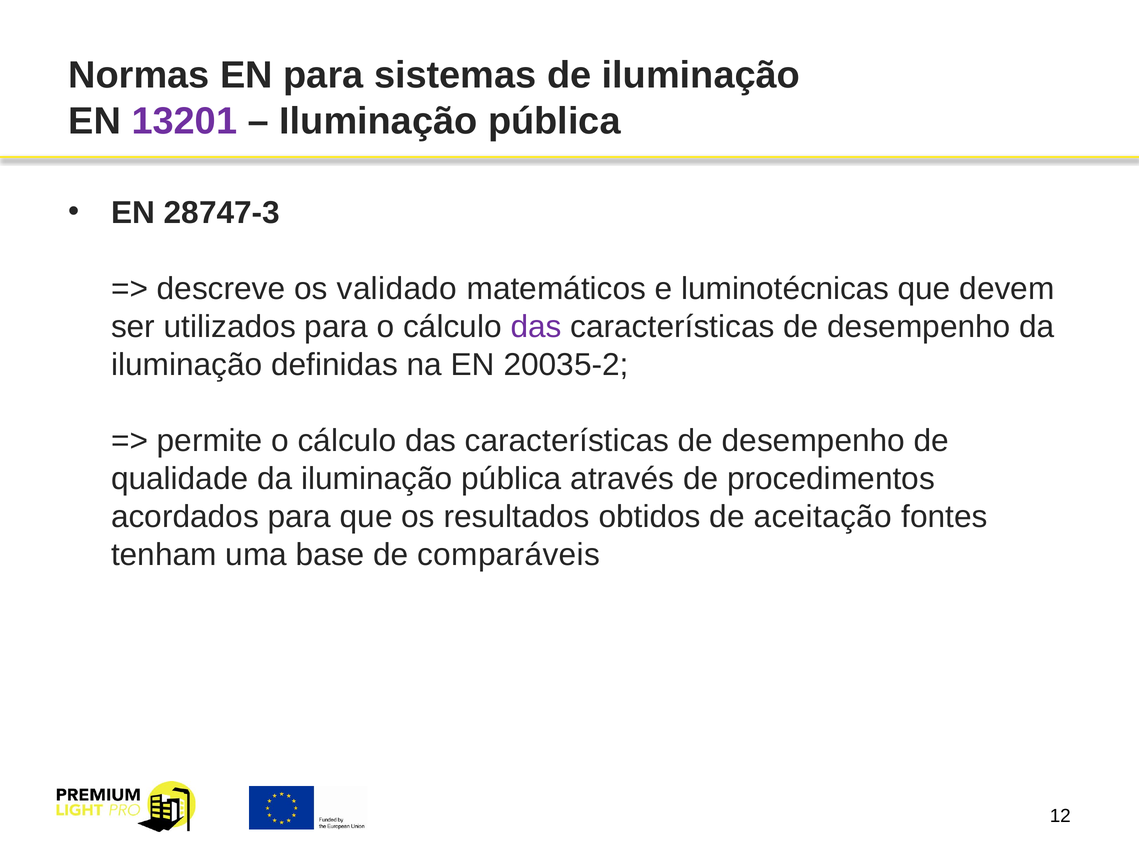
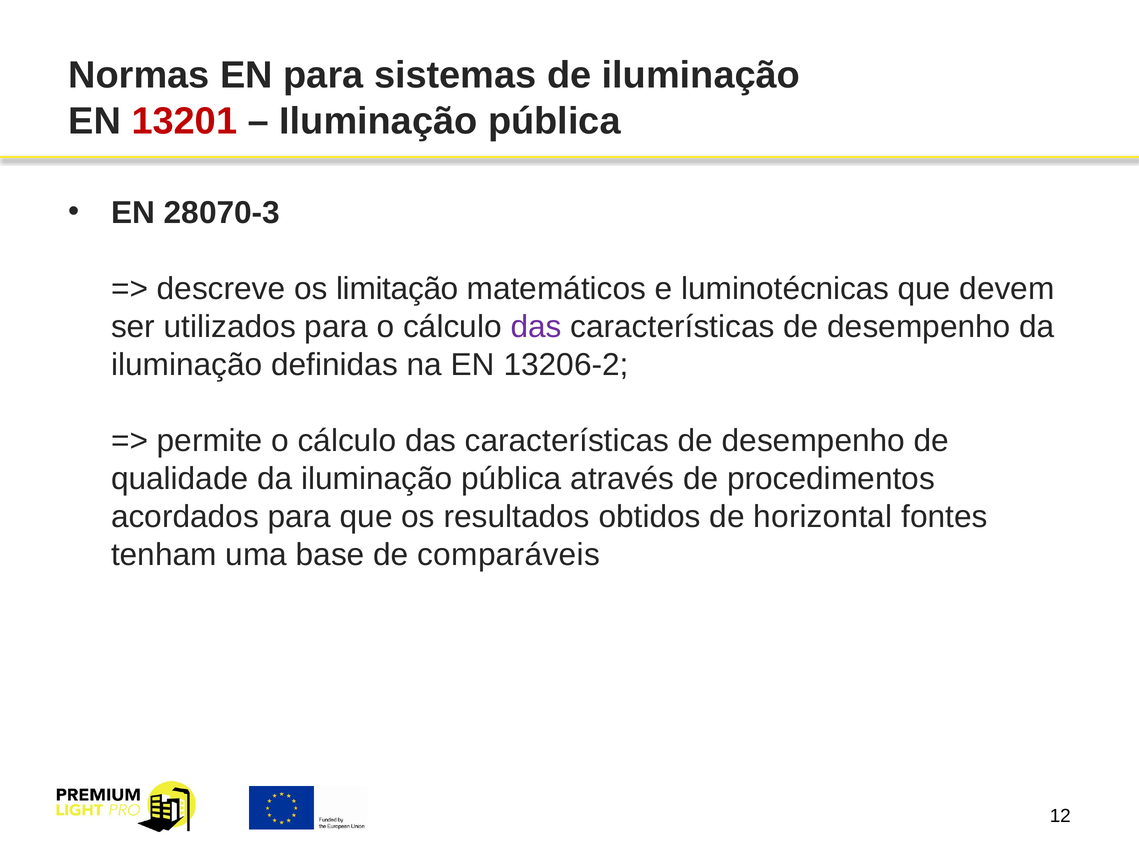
13201 colour: purple -> red (184, 121)
28747-3: 28747-3 -> 28070-3 (222, 213)
validado: validado -> limitação (397, 289)
20035-2: 20035-2 -> 13206-2 (566, 365)
aceitação: aceitação -> horizontal (823, 517)
